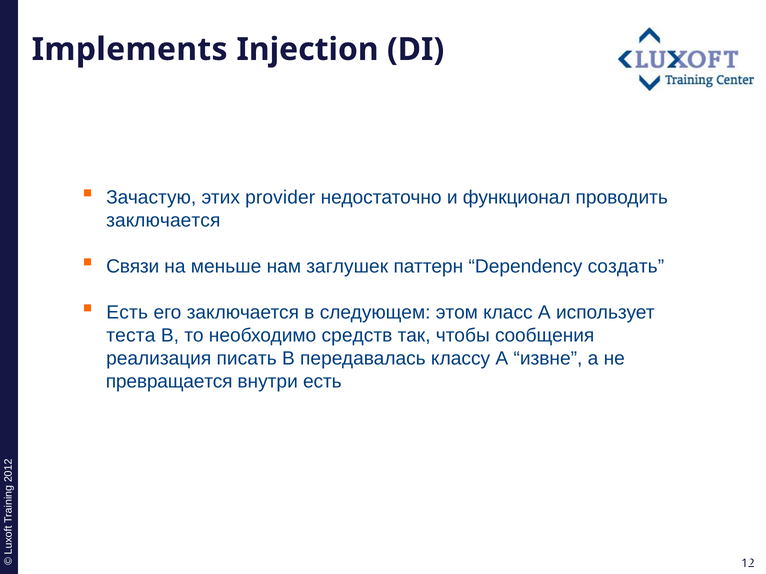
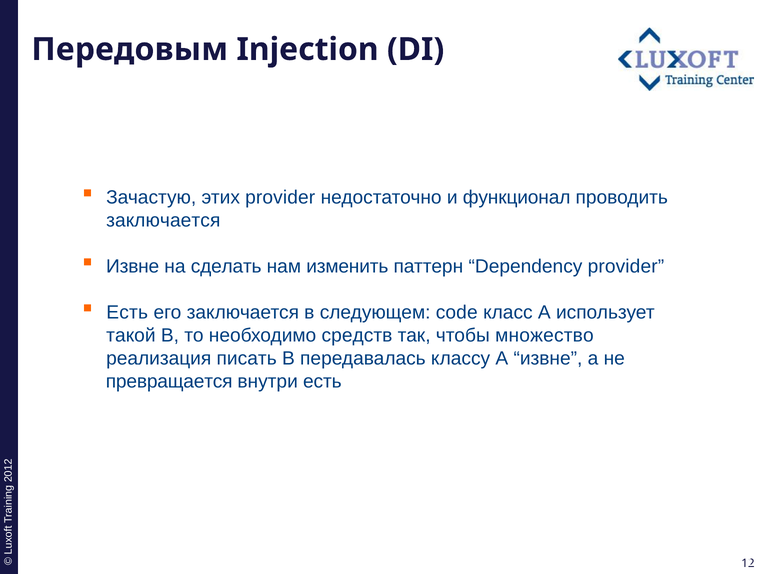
Implements: Implements -> Передовым (130, 49)
Связи: Связи -> Извне (133, 267)
меньше: меньше -> сделать (226, 267)
заглушек: заглушек -> изменить (347, 267)
Dependency создать: создать -> provider (626, 267)
этом: этом -> code (457, 313)
теста: теста -> такой (131, 336)
сообщения: сообщения -> множество (544, 336)
